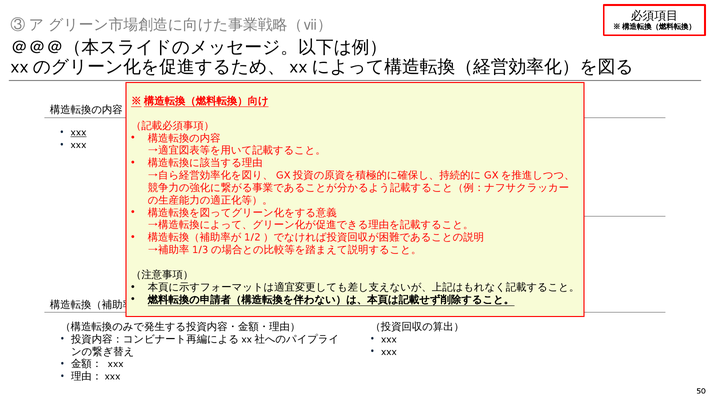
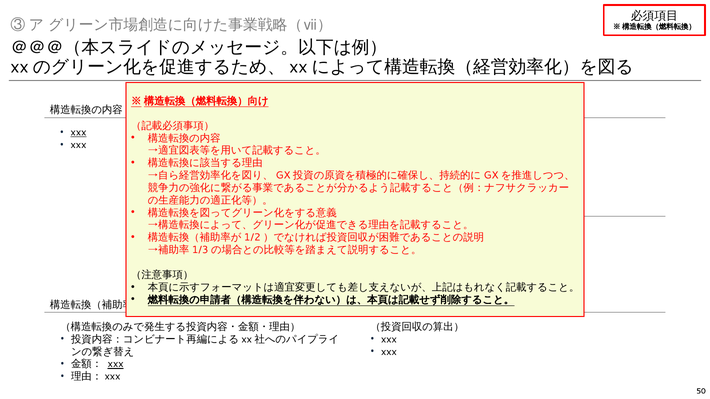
xxx underline: none -> present (116, 364)
